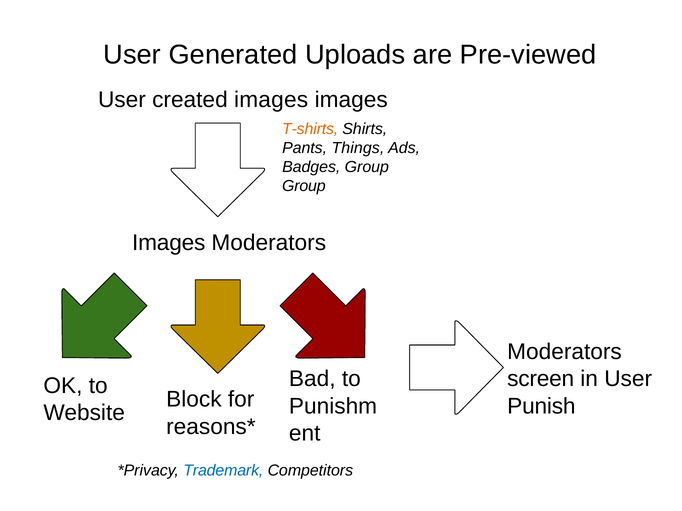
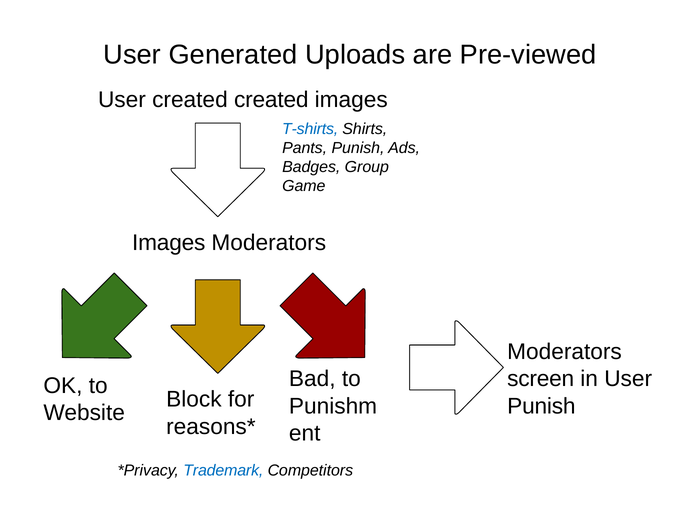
created images: images -> created (271, 100)
T-shirts colour: orange -> blue (310, 129)
Pants Things: Things -> Punish (358, 148)
Group: Group -> Game (304, 186)
